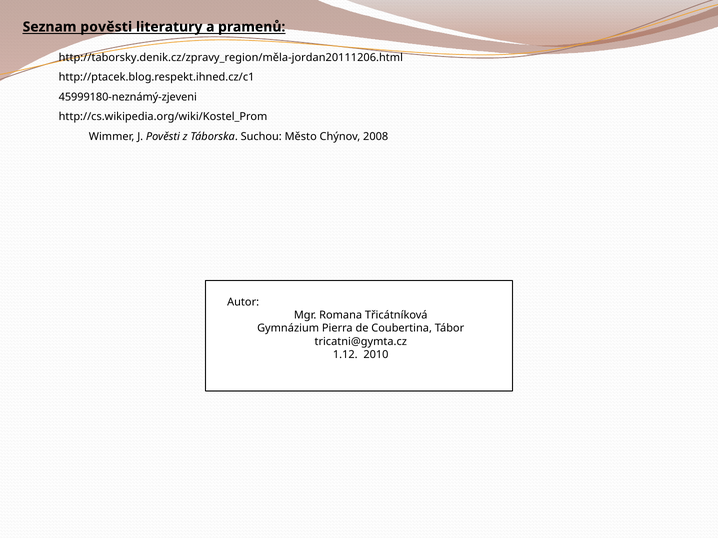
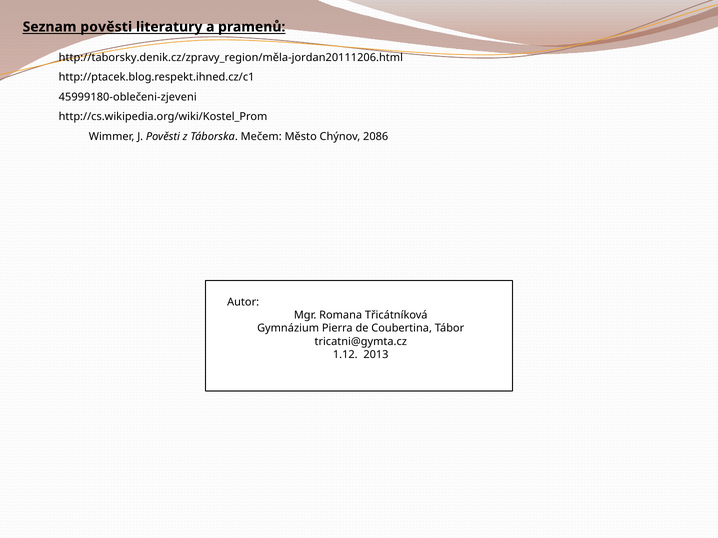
45999180-neznámý-zjeveni: 45999180-neznámý-zjeveni -> 45999180-oblečeni-zjeveni (128, 97)
Suchou: Suchou -> Mečem (261, 137)
2008: 2008 -> 2086 (376, 137)
2010: 2010 -> 2013 (376, 355)
